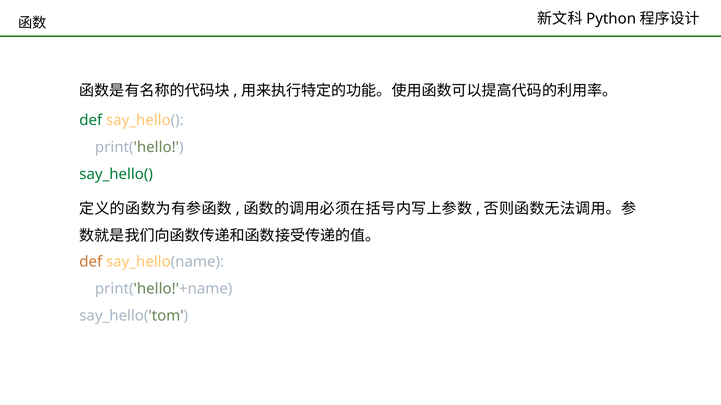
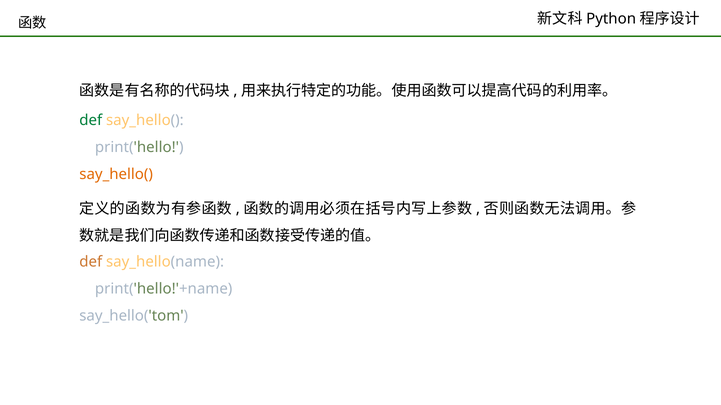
say_hello( colour: green -> orange (116, 174)
